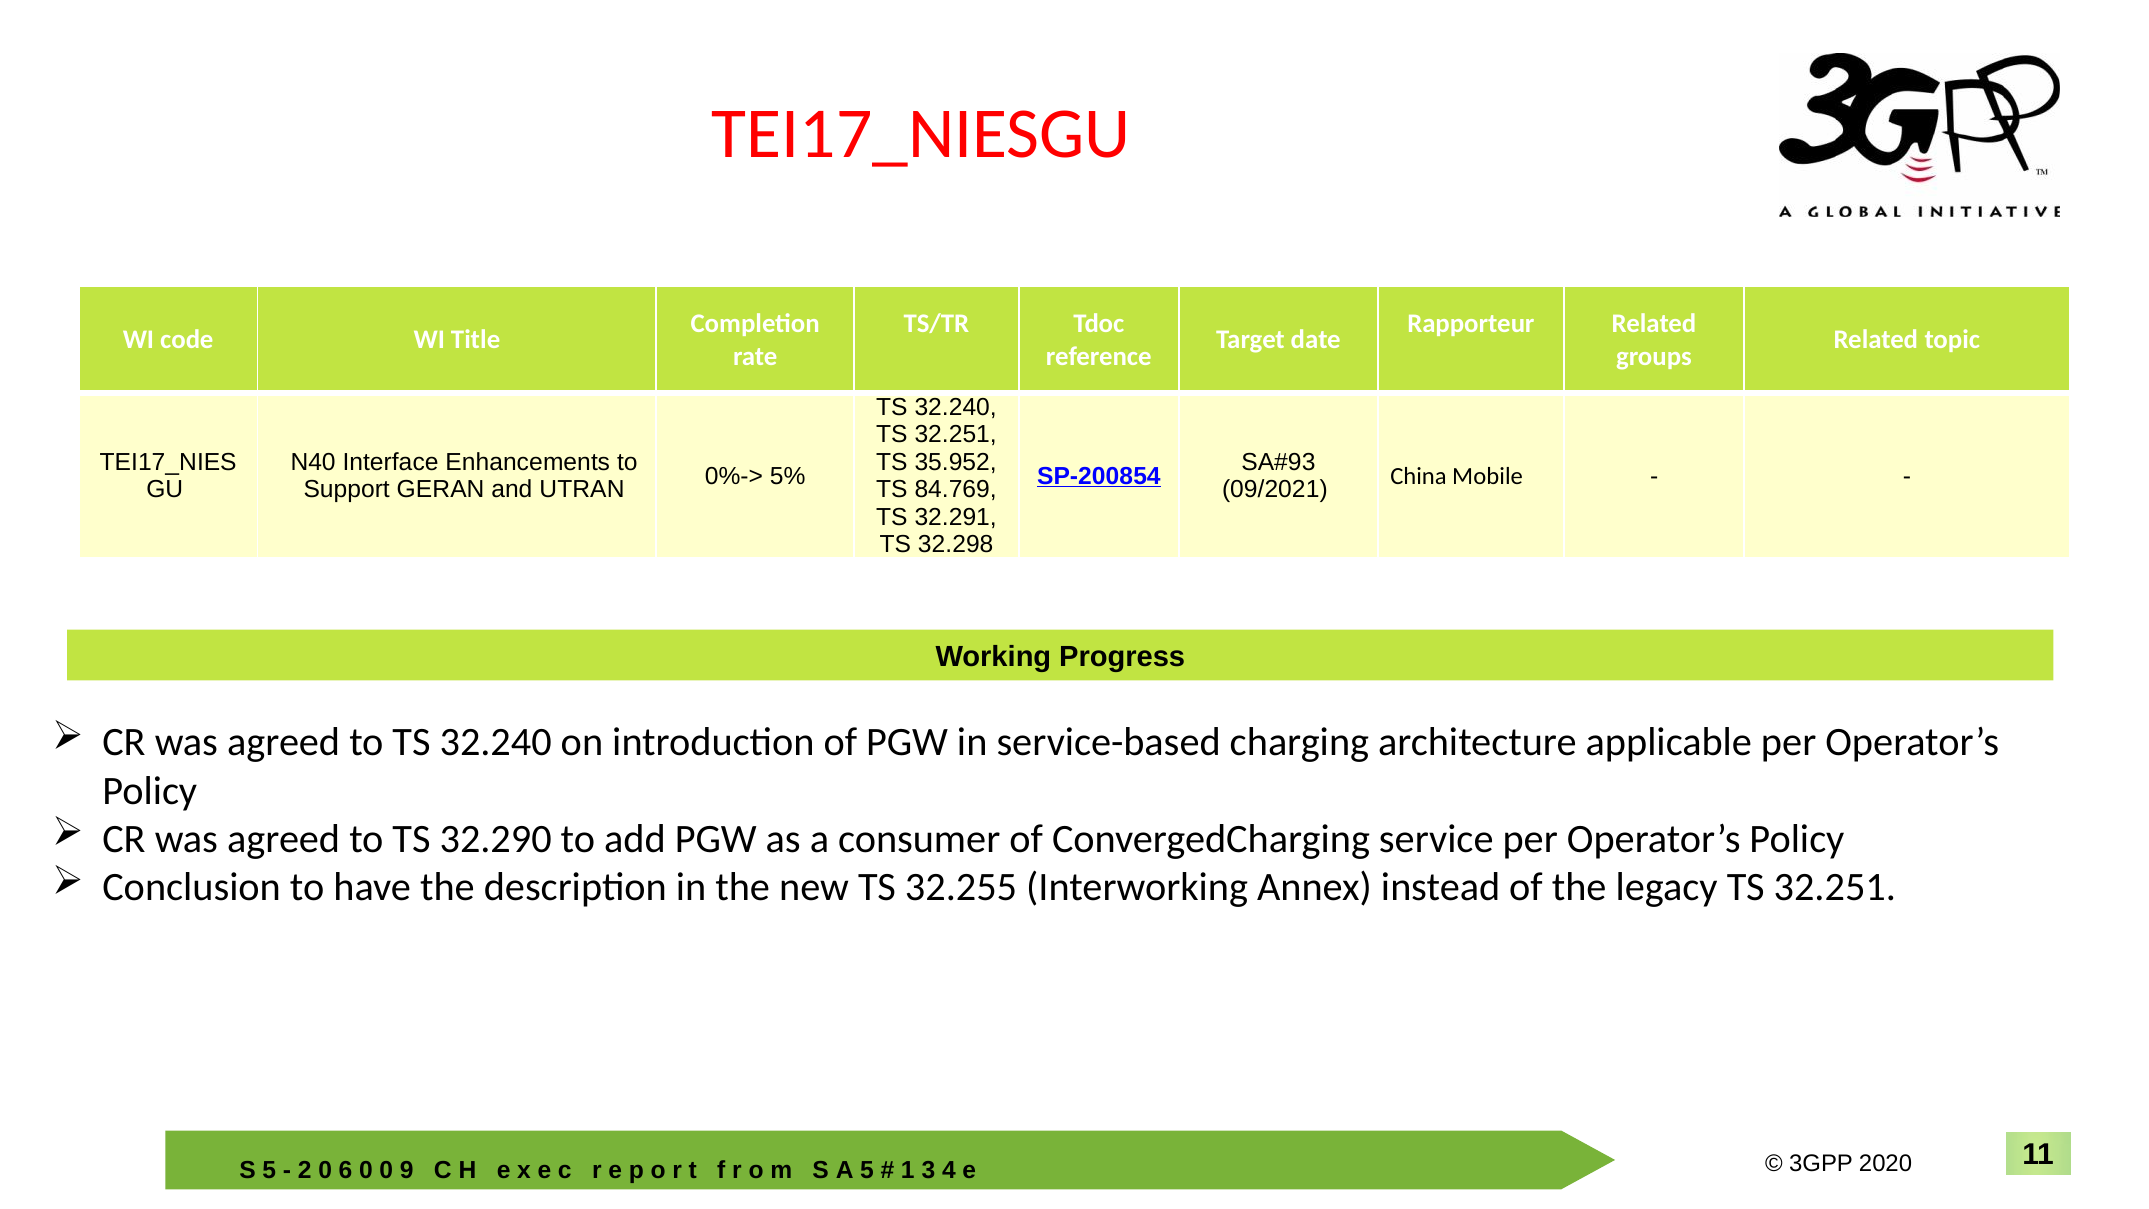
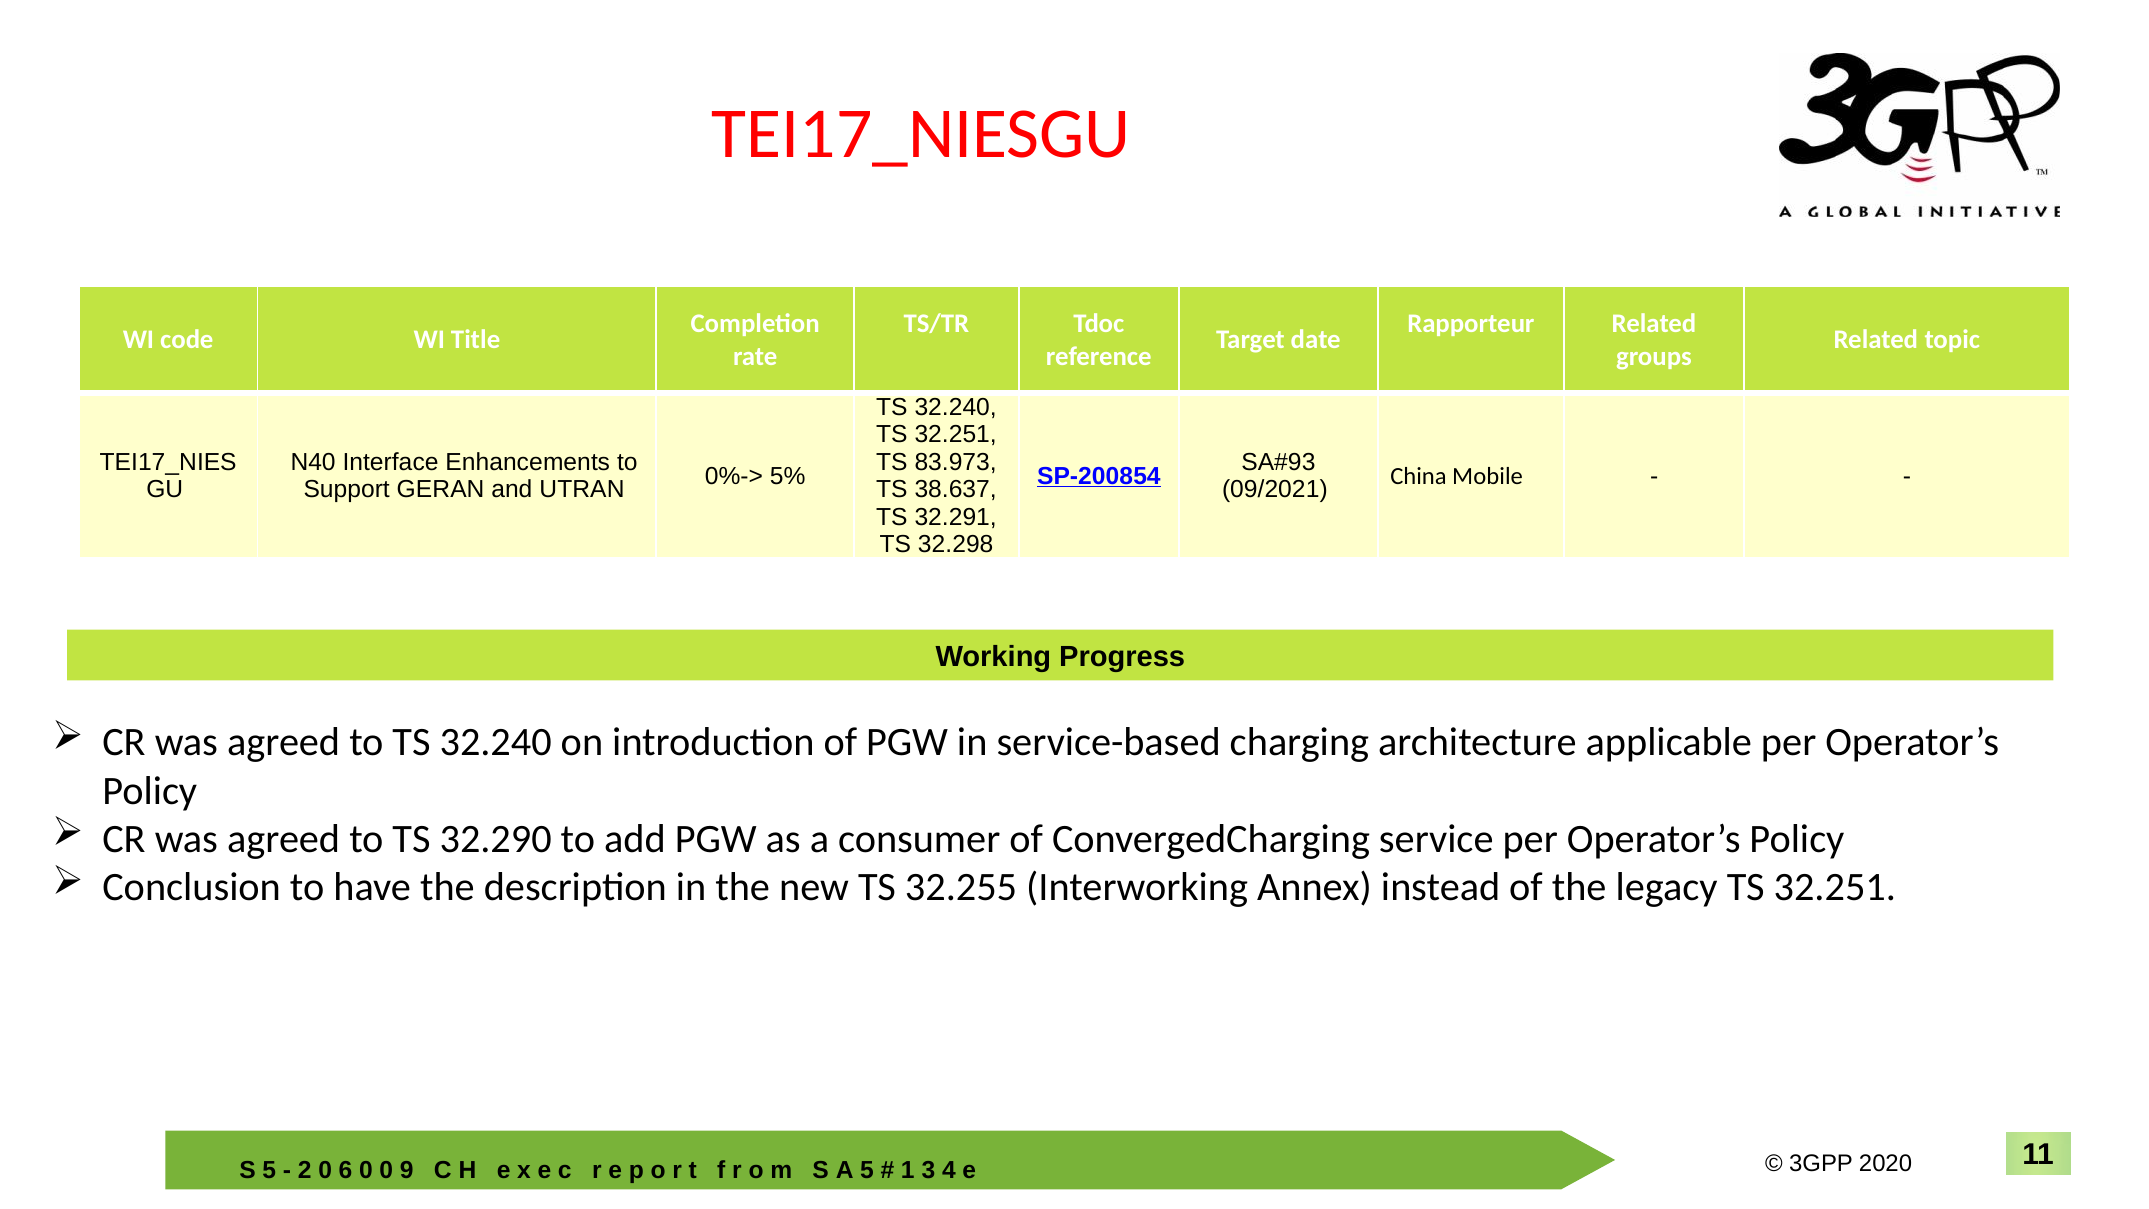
35.952: 35.952 -> 83.973 (956, 462)
84.769: 84.769 -> 38.637 (956, 490)
